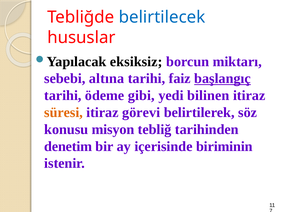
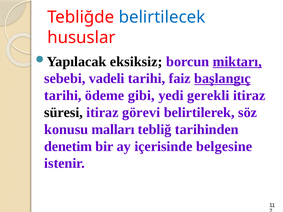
miktarı underline: none -> present (237, 62)
altına: altına -> vadeli (107, 79)
bilinen: bilinen -> gerekli (208, 96)
süresi colour: orange -> black (64, 113)
misyon: misyon -> malları (113, 130)
biriminin: biriminin -> belgesine (224, 147)
